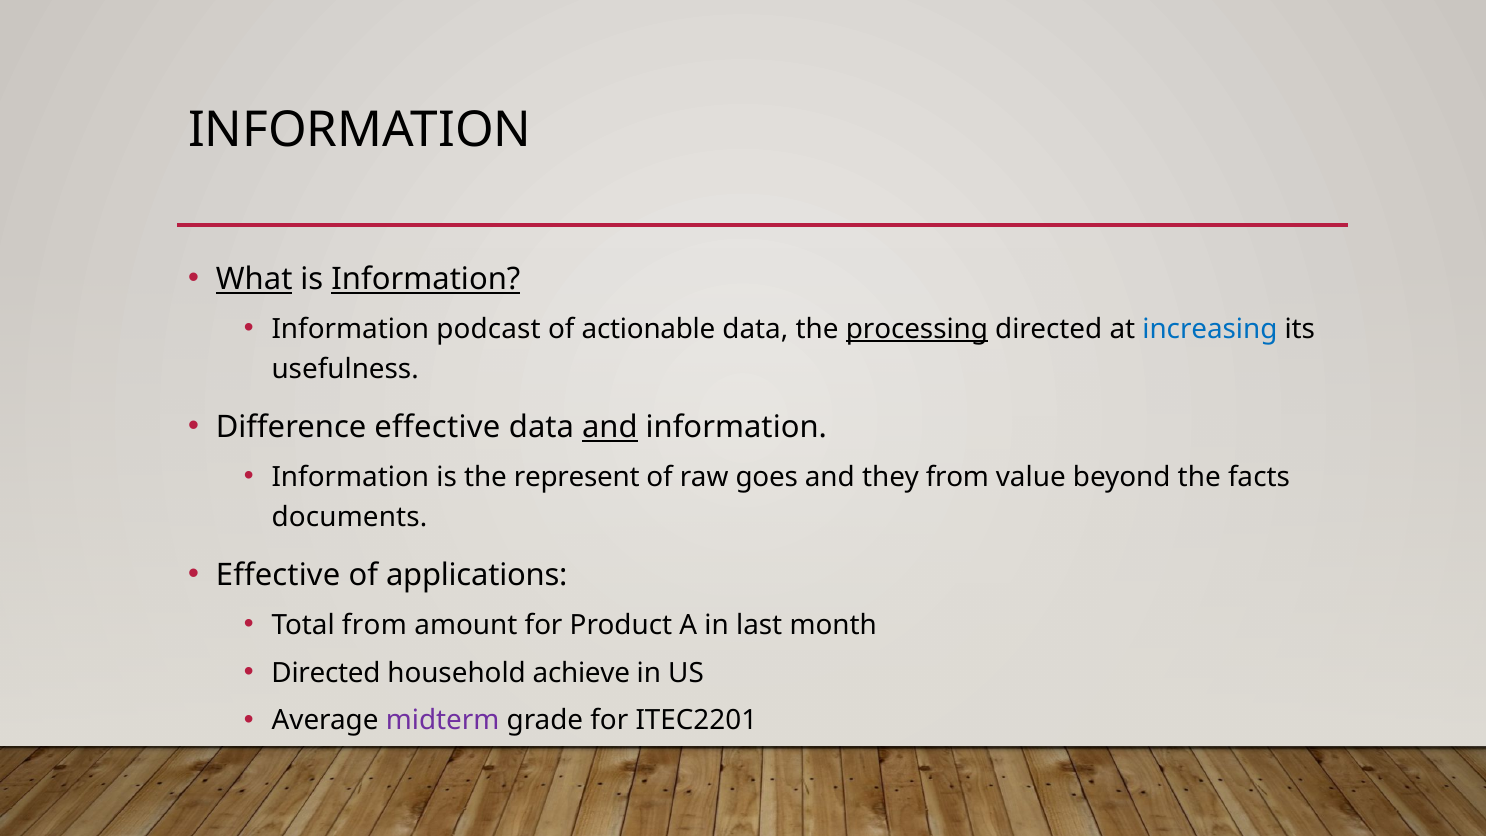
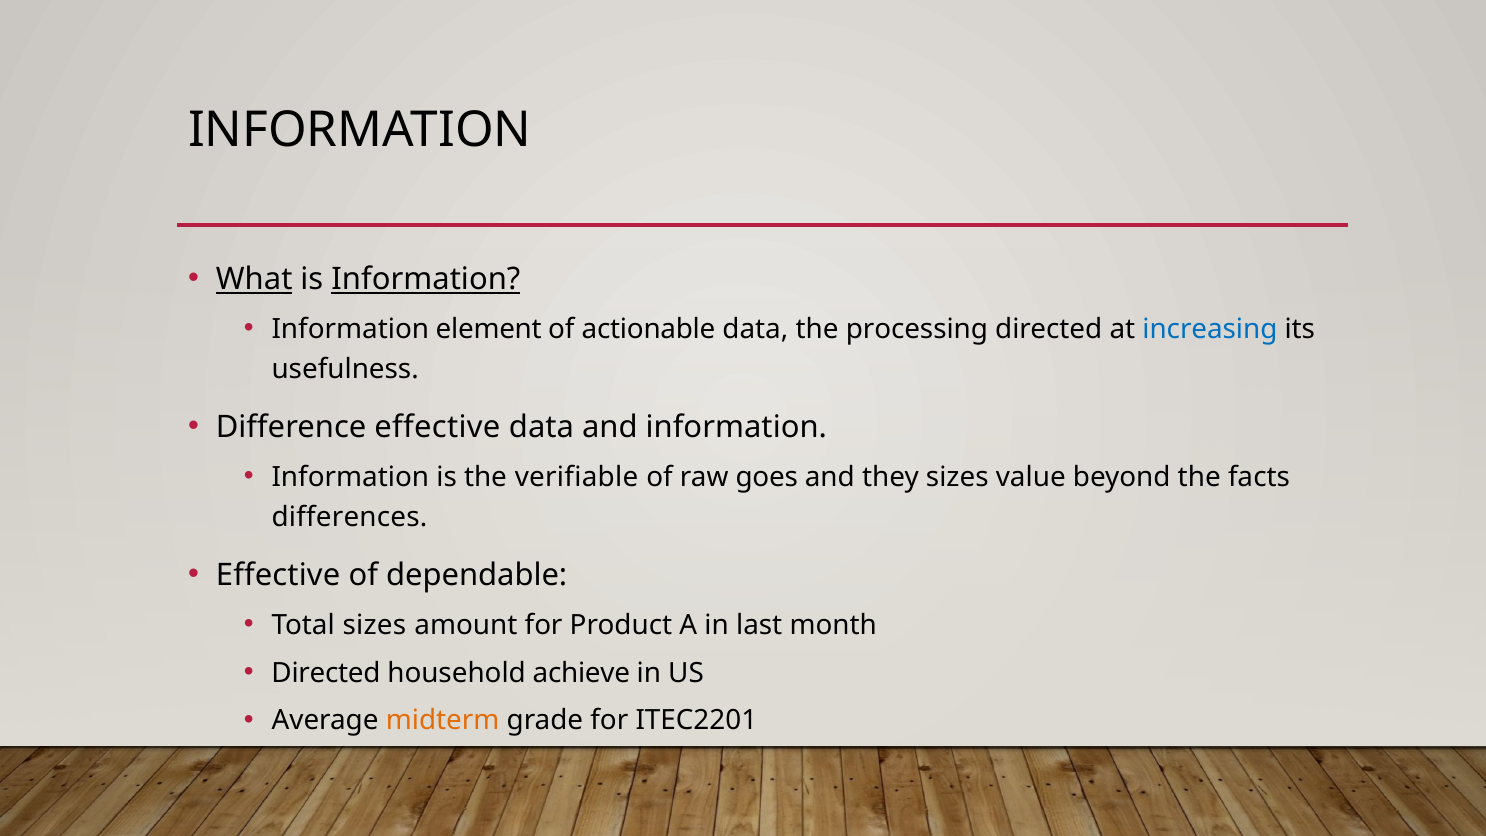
podcast: podcast -> element (489, 329)
processing underline: present -> none (917, 329)
and underline: present -> none (610, 427)
represent: represent -> verifiable (577, 477)
they from: from -> sizes (957, 477)
documents: documents -> differences (349, 517)
applications: applications -> dependable (477, 575)
Total from: from -> sizes (374, 625)
midterm colour: purple -> orange (443, 721)
